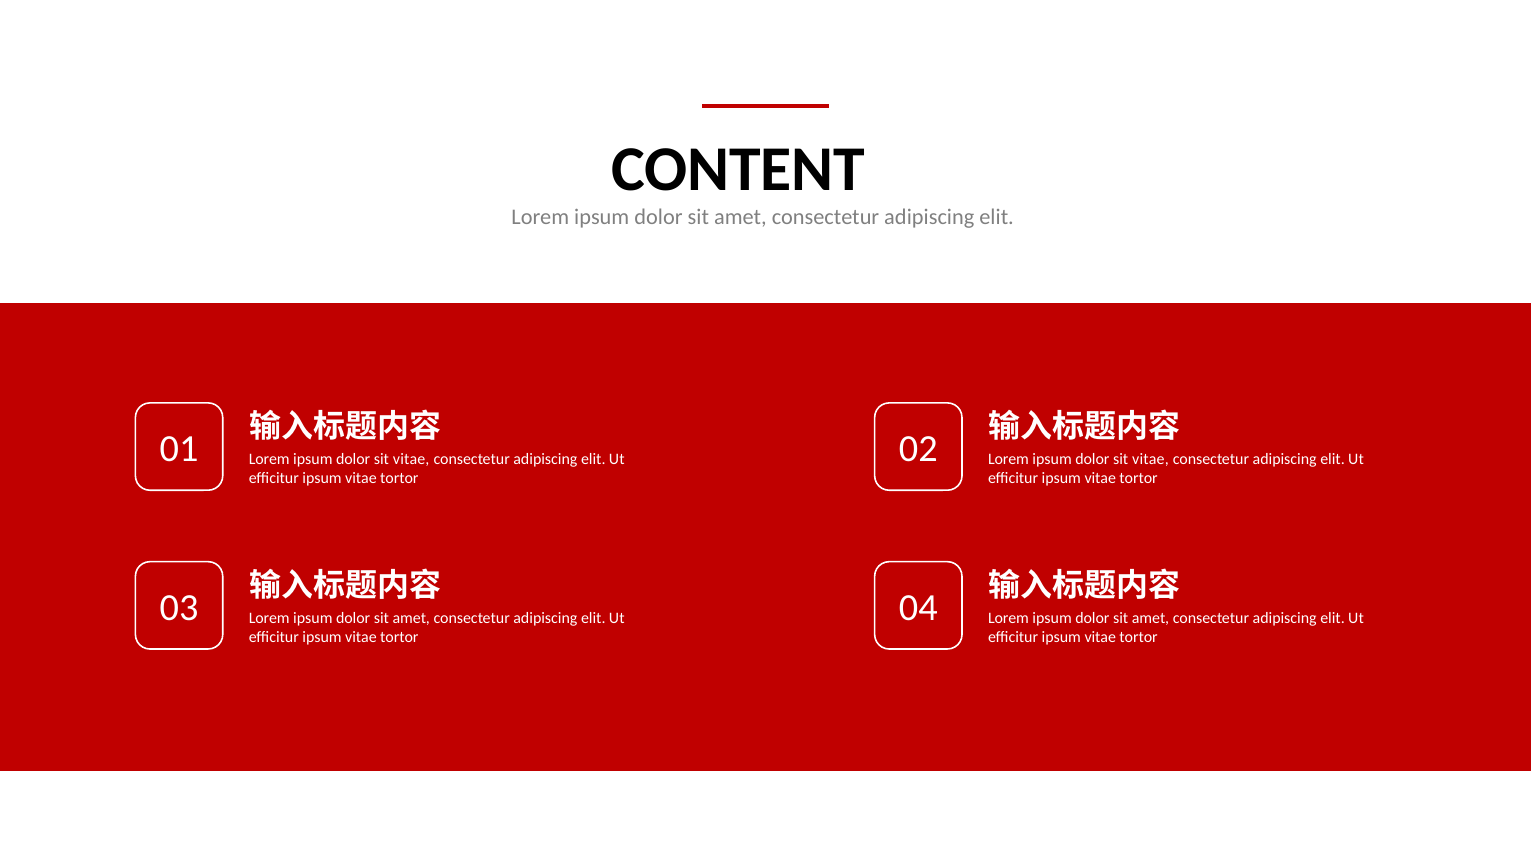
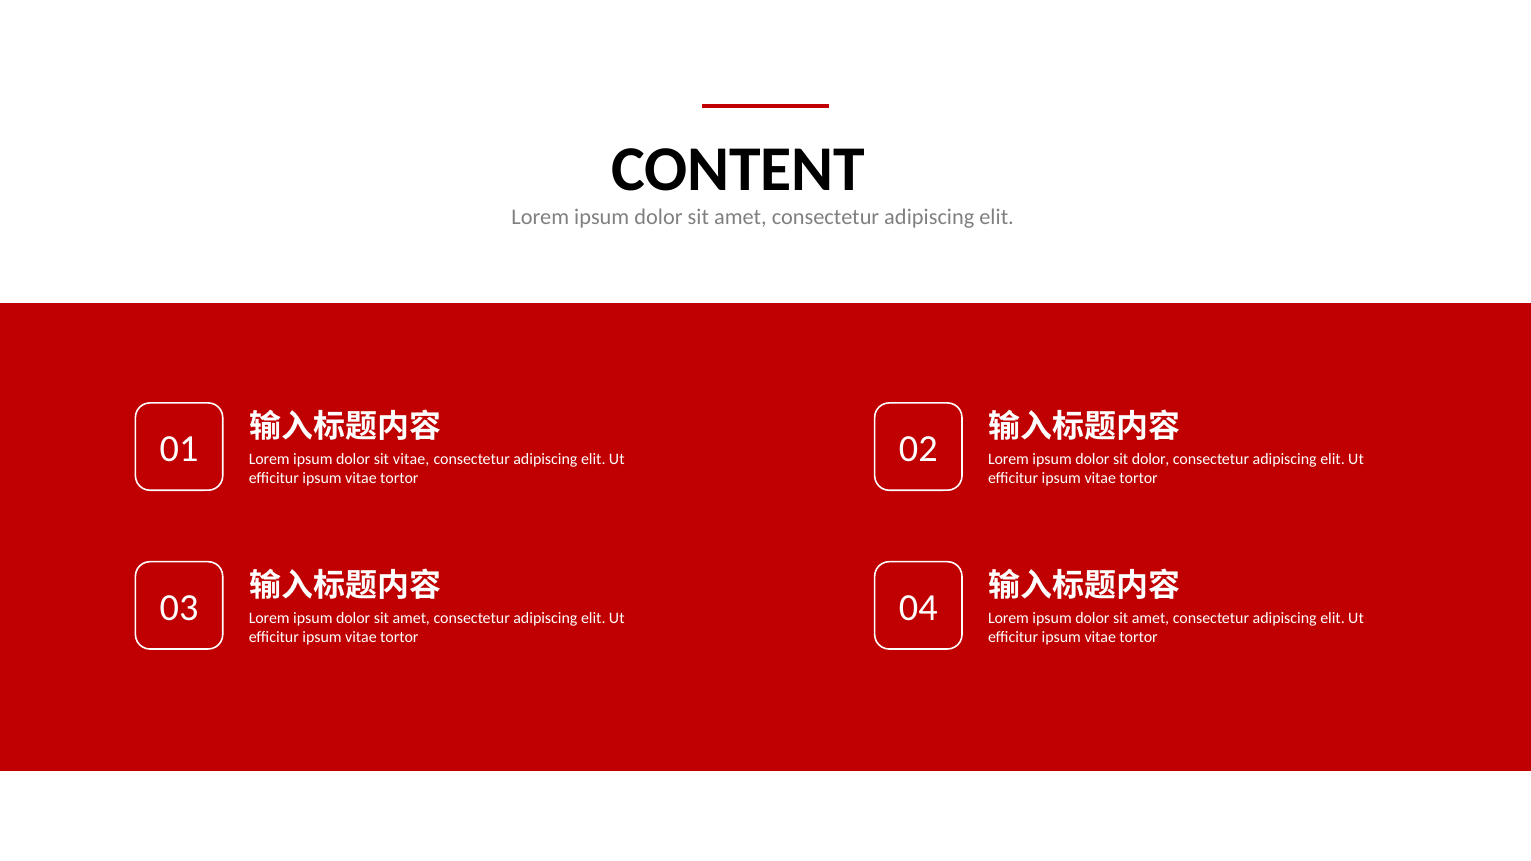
vitae: vitae -> dolor (1151, 460)
